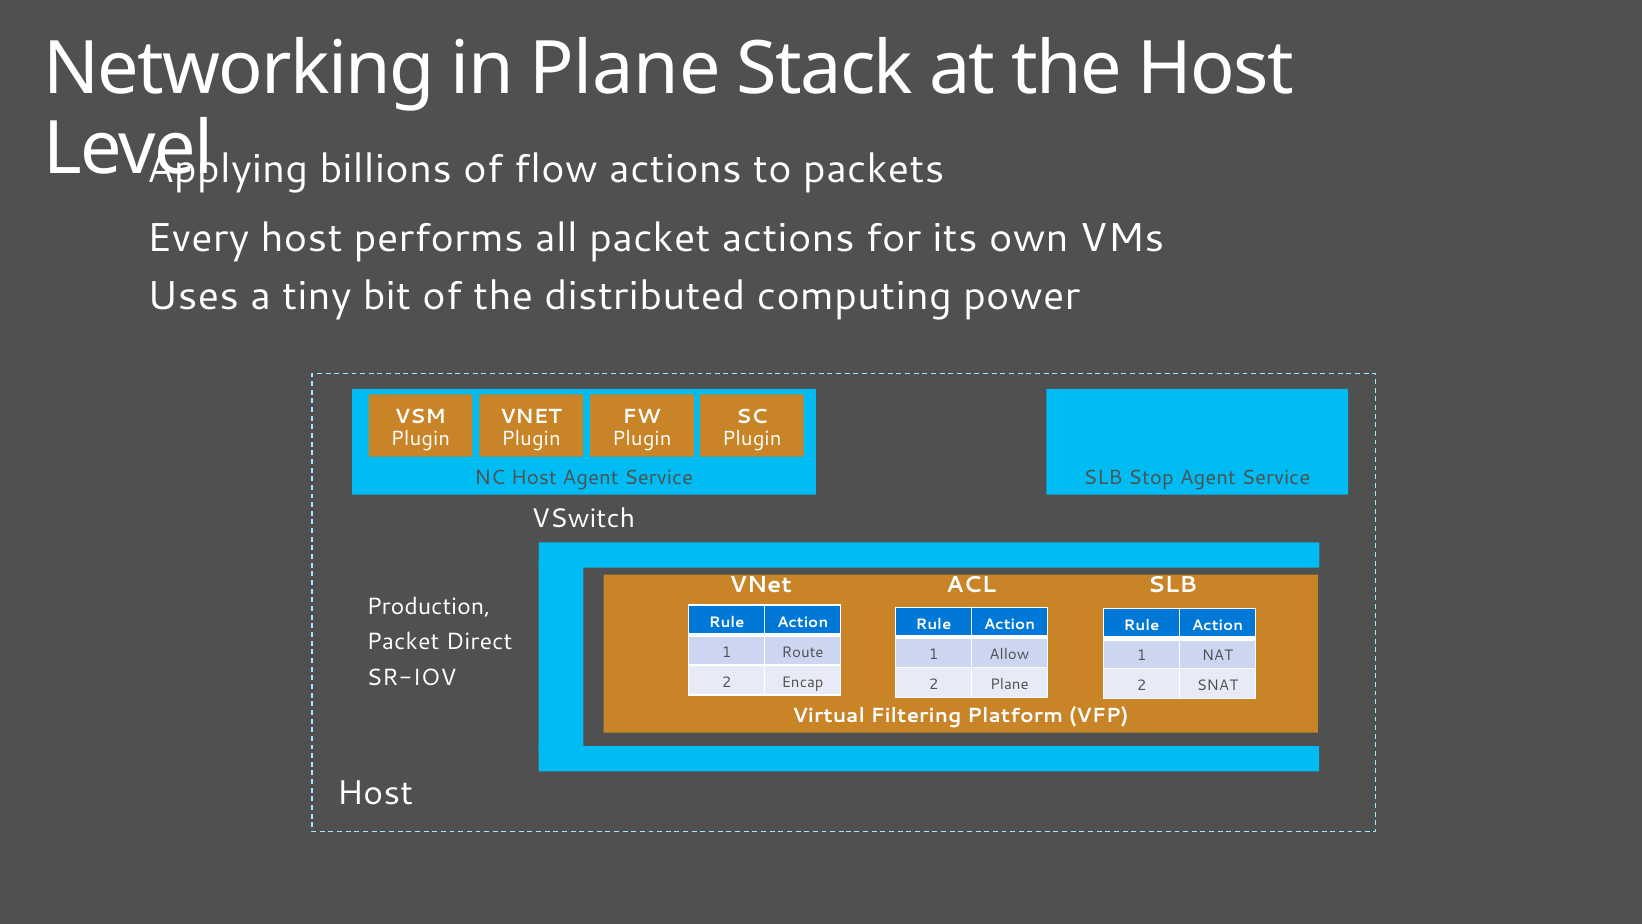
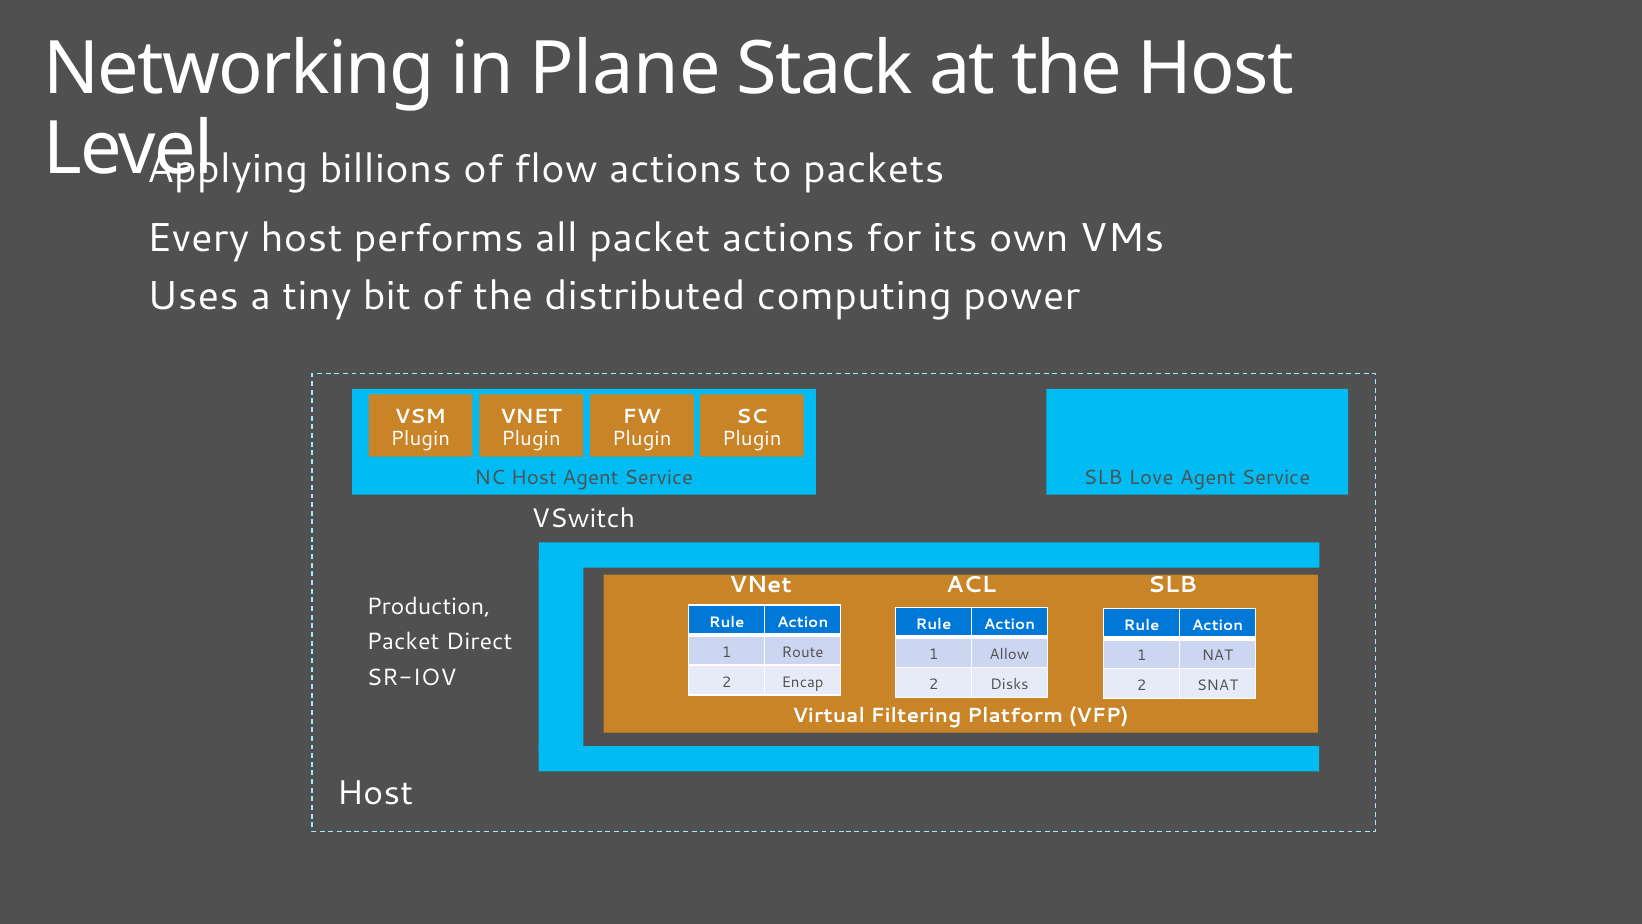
Stop: Stop -> Love (1151, 477)
2 Plane: Plane -> Disks (1009, 684)
